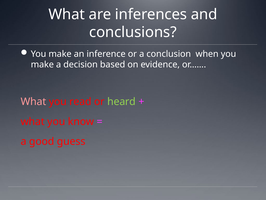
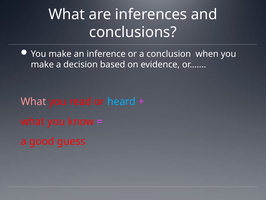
heard colour: light green -> light blue (122, 102)
